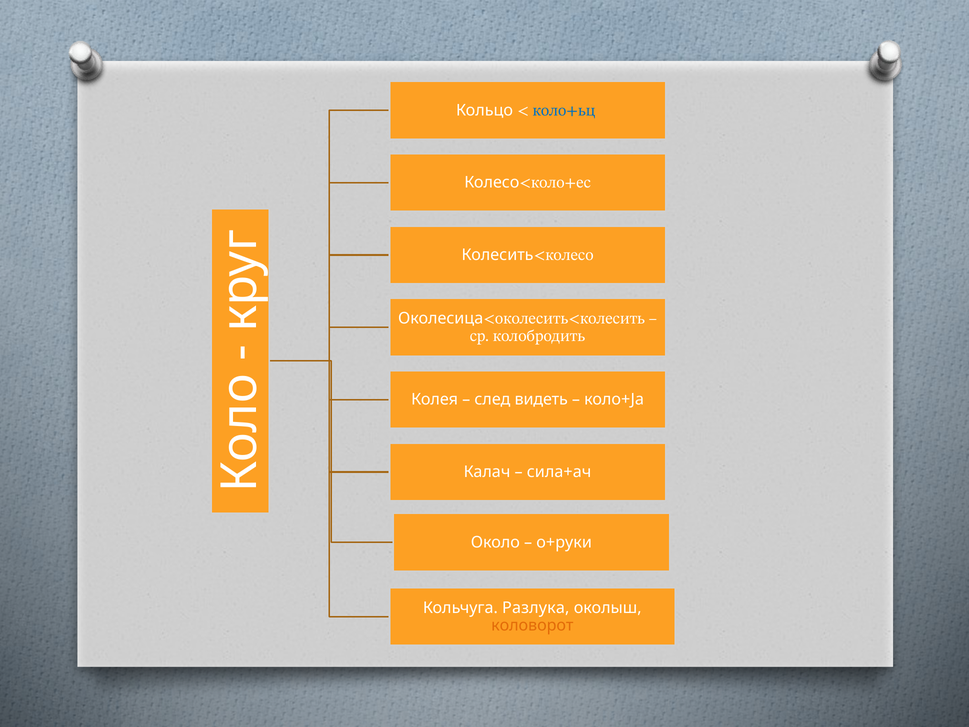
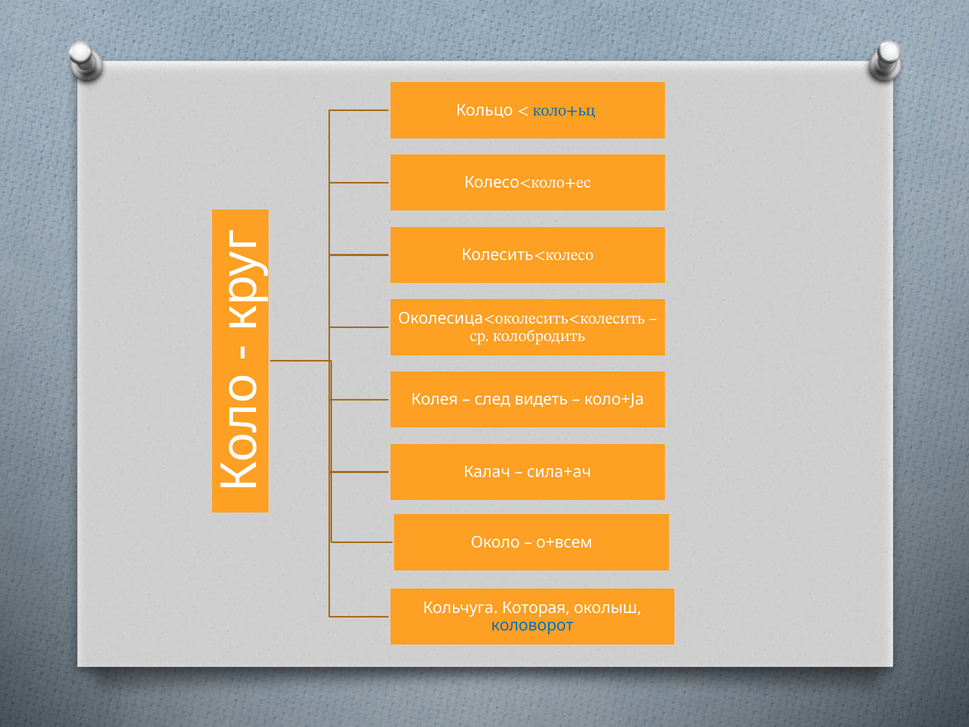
о+руки: о+руки -> о+всем (564, 542)
Разлука: Разлука -> Которая (536, 608)
коловорот colour: orange -> blue (532, 625)
